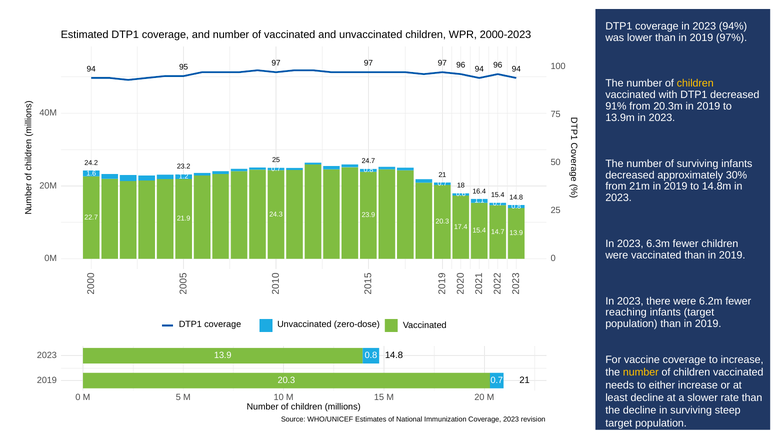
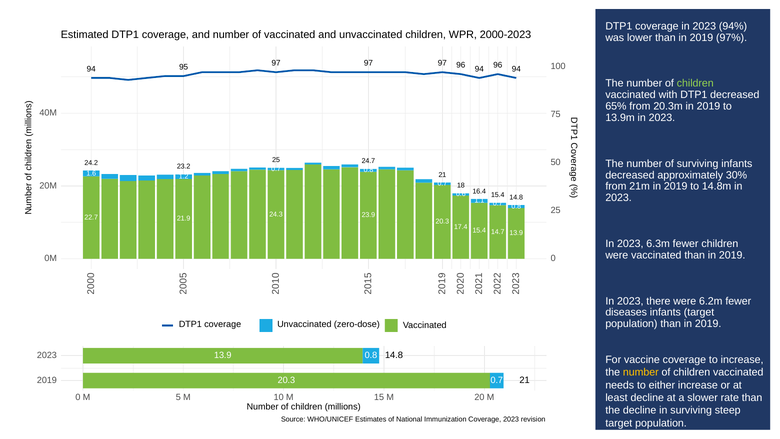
children colour: yellow -> light green (695, 83)
91%: 91% -> 65% (616, 106)
reaching: reaching -> diseases (626, 312)
